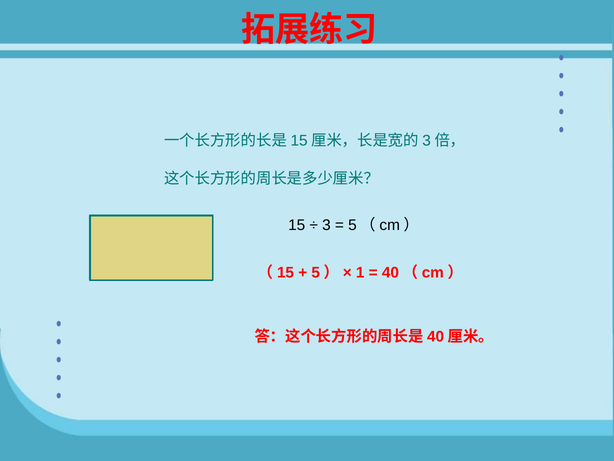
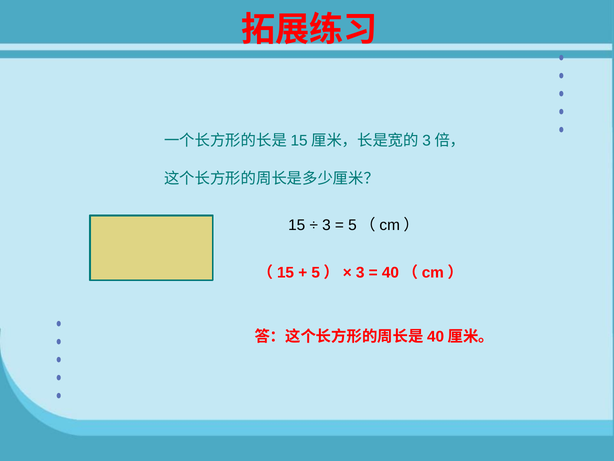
5）× 1: 1 -> 3 (360, 273)
